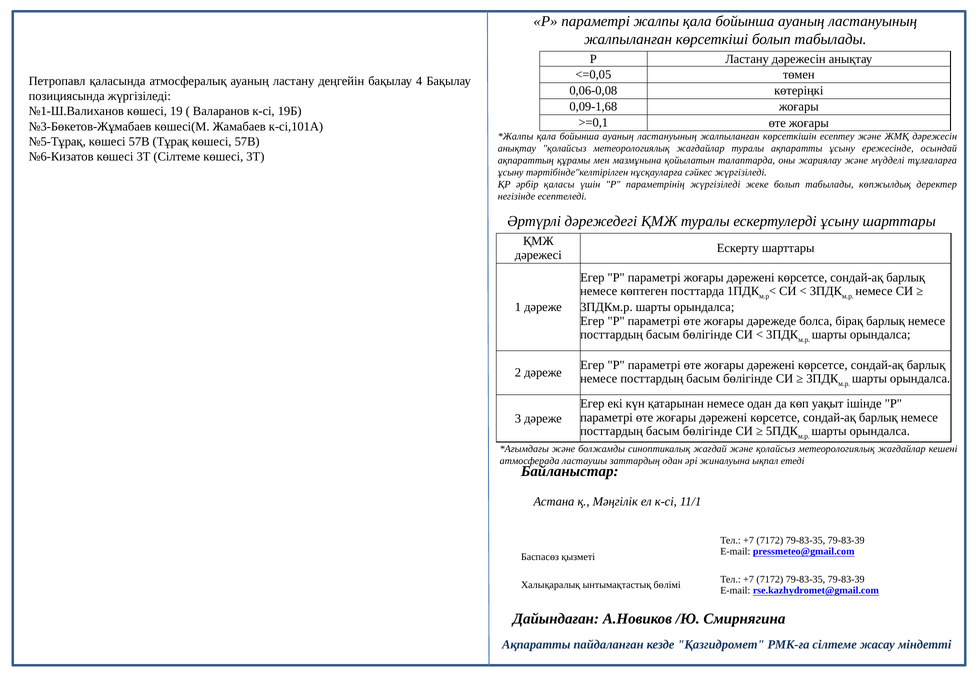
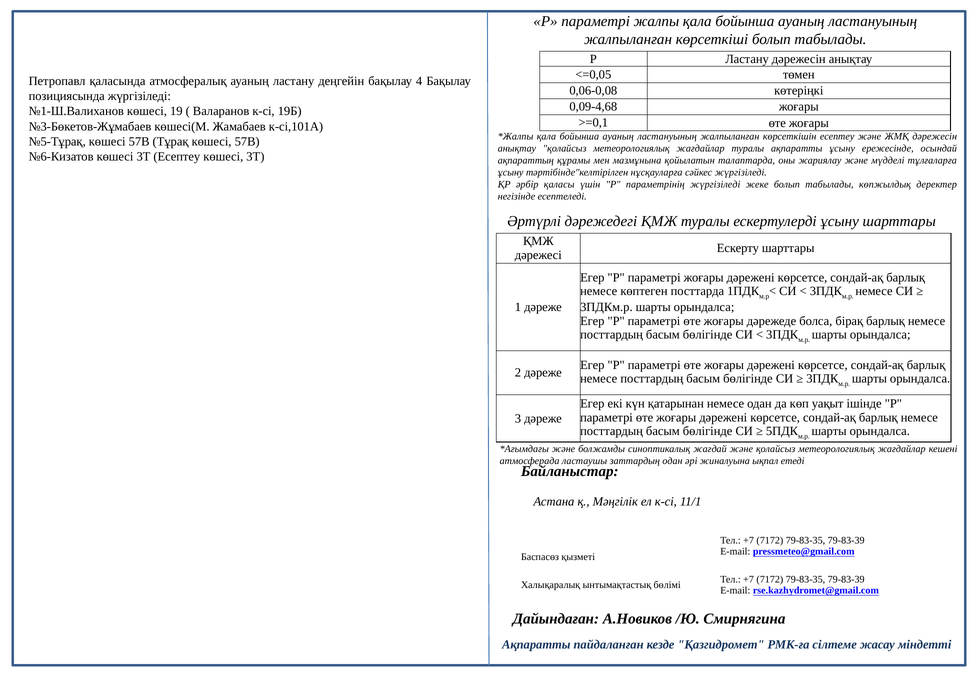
0,09-1,68: 0,09-1,68 -> 0,09-4,68 (593, 107)
3Т Сілтеме: Сілтеме -> Есептеу (177, 157)
